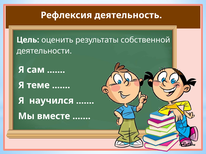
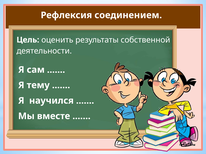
деятельность: деятельность -> соединением (128, 15)
теме: теме -> тему (38, 85)
